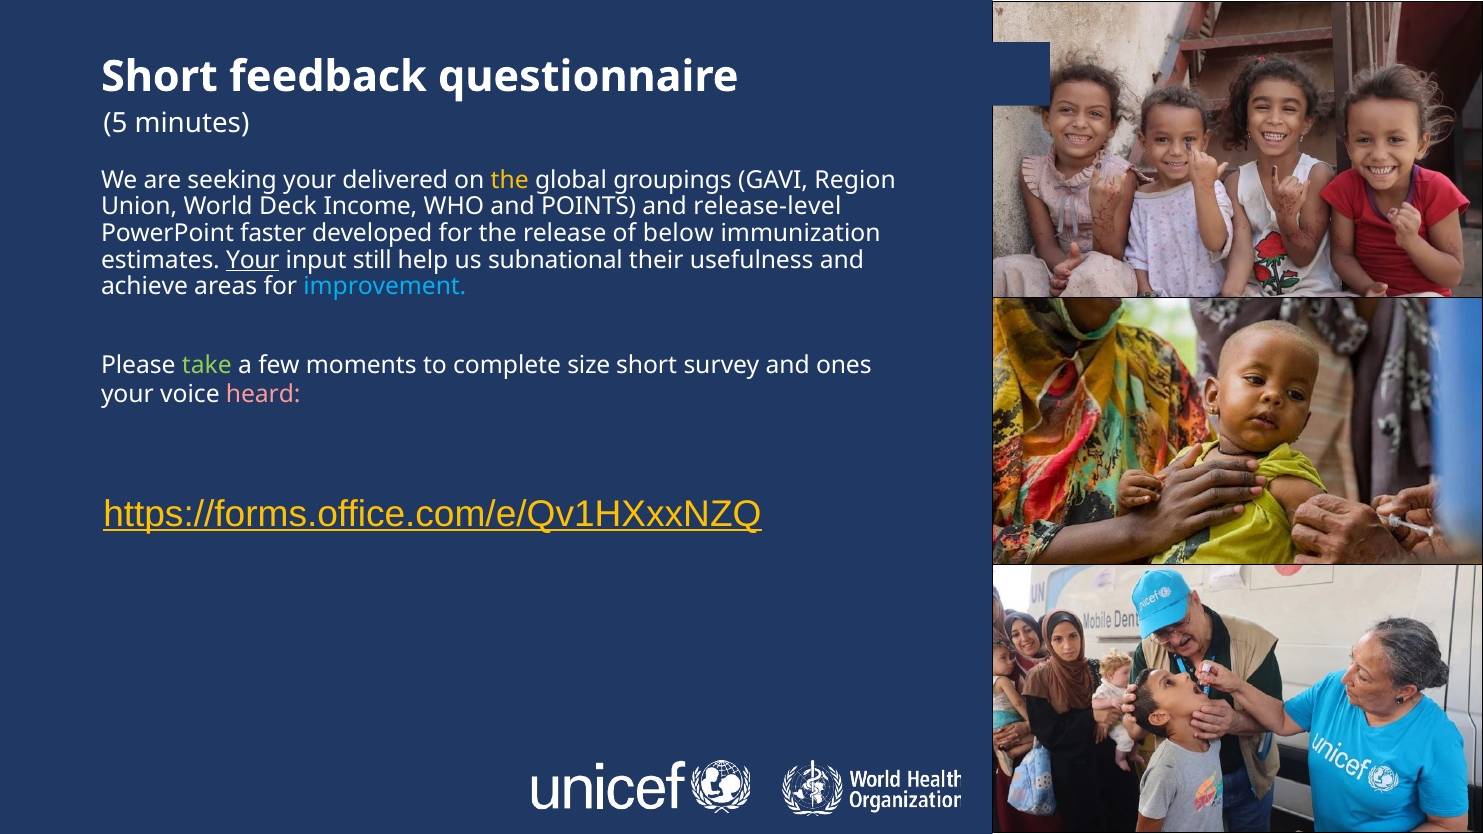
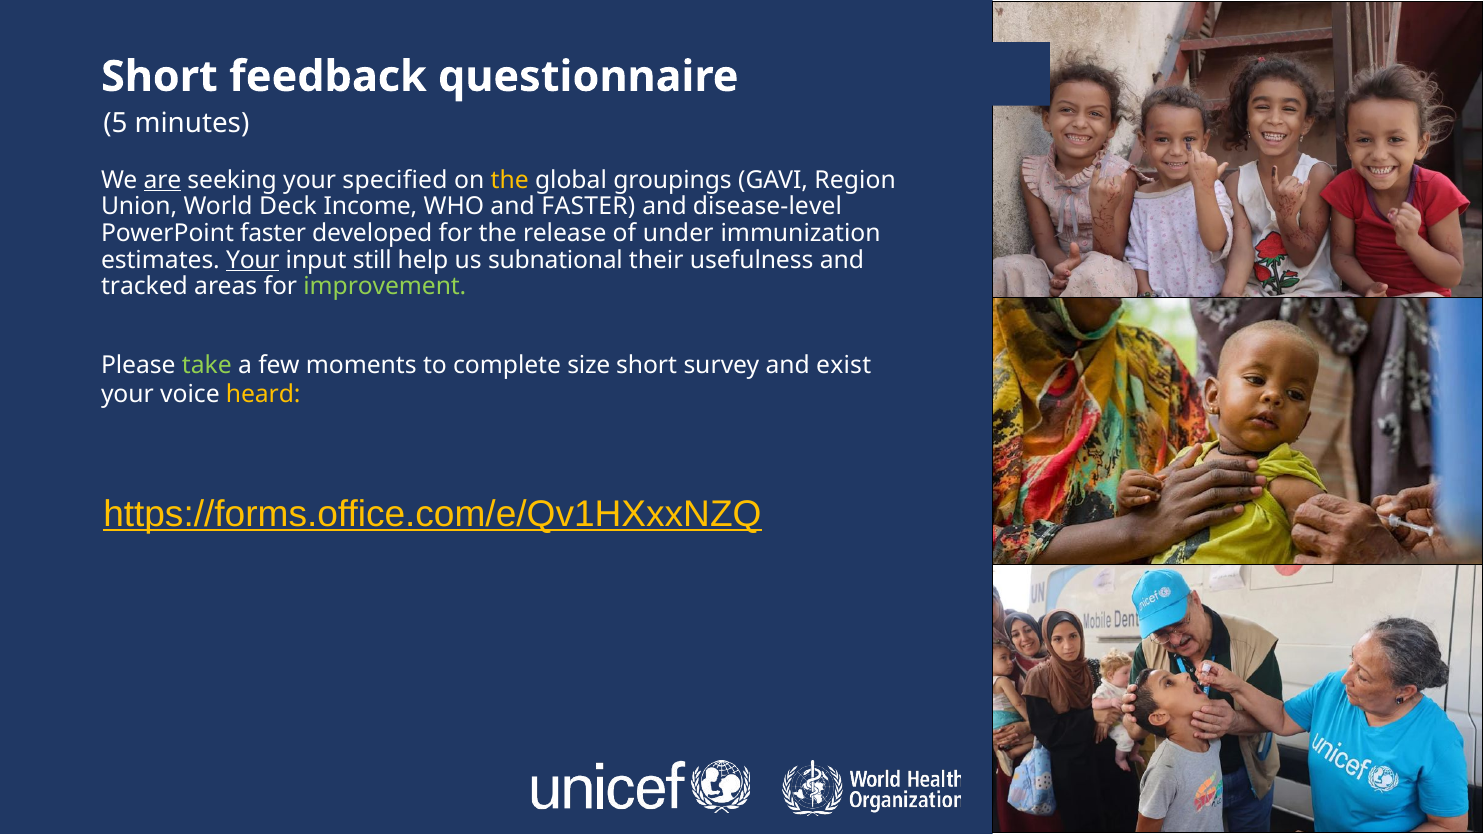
are underline: none -> present (162, 180)
delivered: delivered -> specified (395, 180)
and POINTS: POINTS -> FASTER (588, 207)
release-level: release-level -> disease-level (767, 207)
below: below -> under (678, 233)
achieve: achieve -> tracked (144, 287)
improvement colour: light blue -> light green (385, 287)
ones: ones -> exist (844, 365)
heard colour: pink -> yellow (263, 395)
